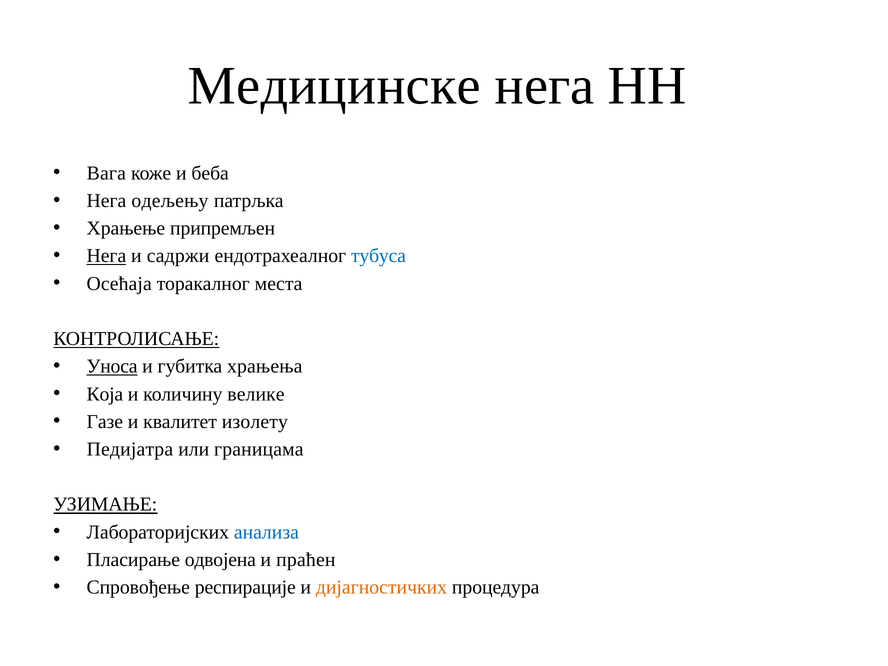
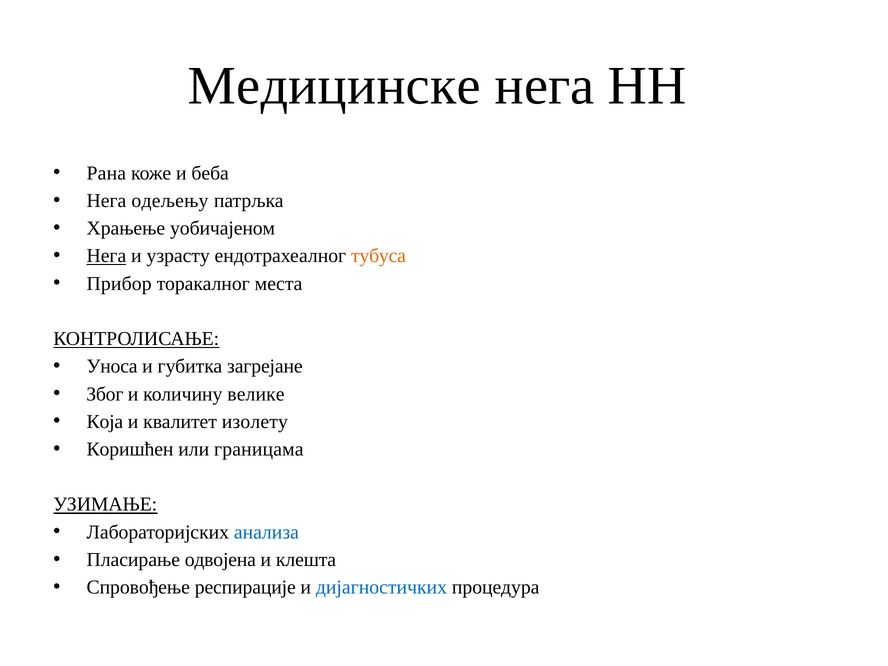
Вага: Вага -> Рана (106, 173)
припремљен: припремљен -> уобичајеном (223, 228)
садржи: садржи -> узрасту (178, 256)
тубуса colour: blue -> orange (378, 256)
Осећаја: Осећаја -> Прибор (119, 284)
Уноса underline: present -> none (112, 366)
храњења: храњења -> загрејане (265, 366)
Која: Која -> Због (105, 394)
Газе: Газе -> Која (105, 422)
Педијатра: Педијатра -> Коришћен (130, 449)
праћен: праћен -> клешта (306, 560)
дијагностичких colour: orange -> blue (381, 587)
